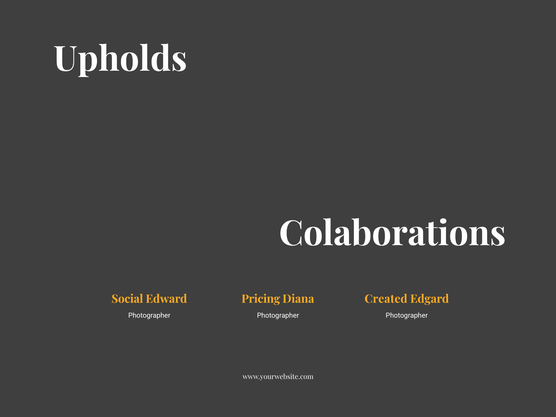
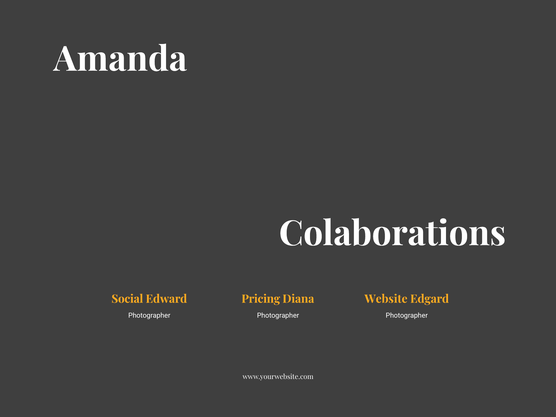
Upholds: Upholds -> Amanda (120, 59)
Created: Created -> Website (386, 299)
